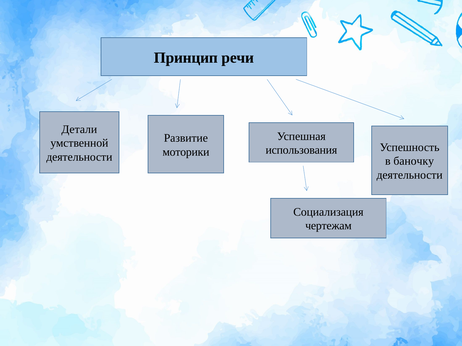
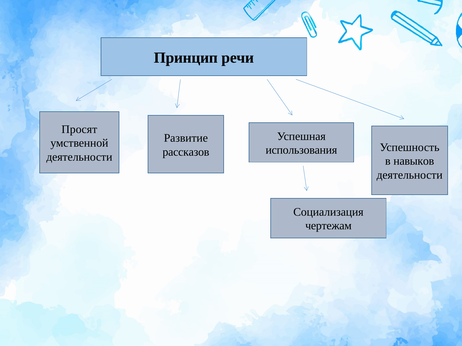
Детали: Детали -> Просят (79, 130)
моторики: моторики -> рассказов (186, 152)
баночку: баночку -> навыков (414, 161)
